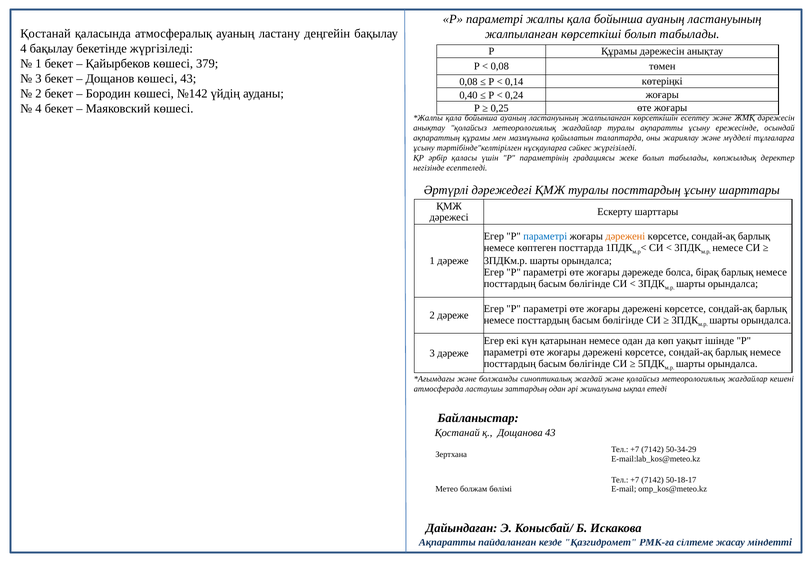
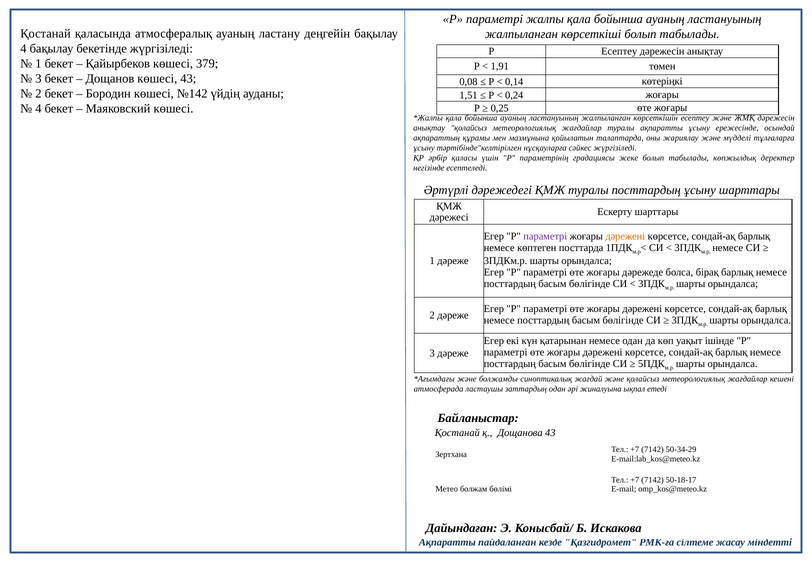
Р Құрамы: Құрамы -> Есептеу (619, 51)
0,08: 0,08 -> 1,91 (500, 66)
0,40: 0,40 -> 1,51 (468, 95)
параметрі colour: blue -> purple (545, 236)
